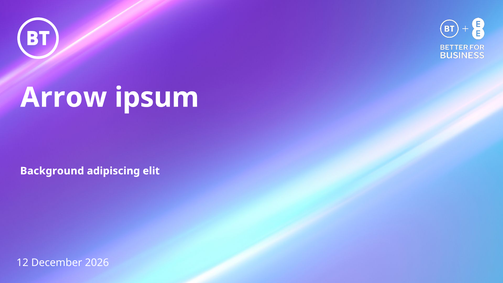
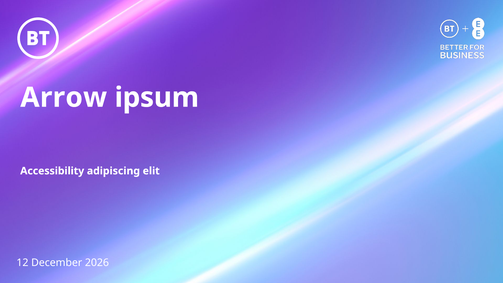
Background: Background -> Accessibility (52, 171)
